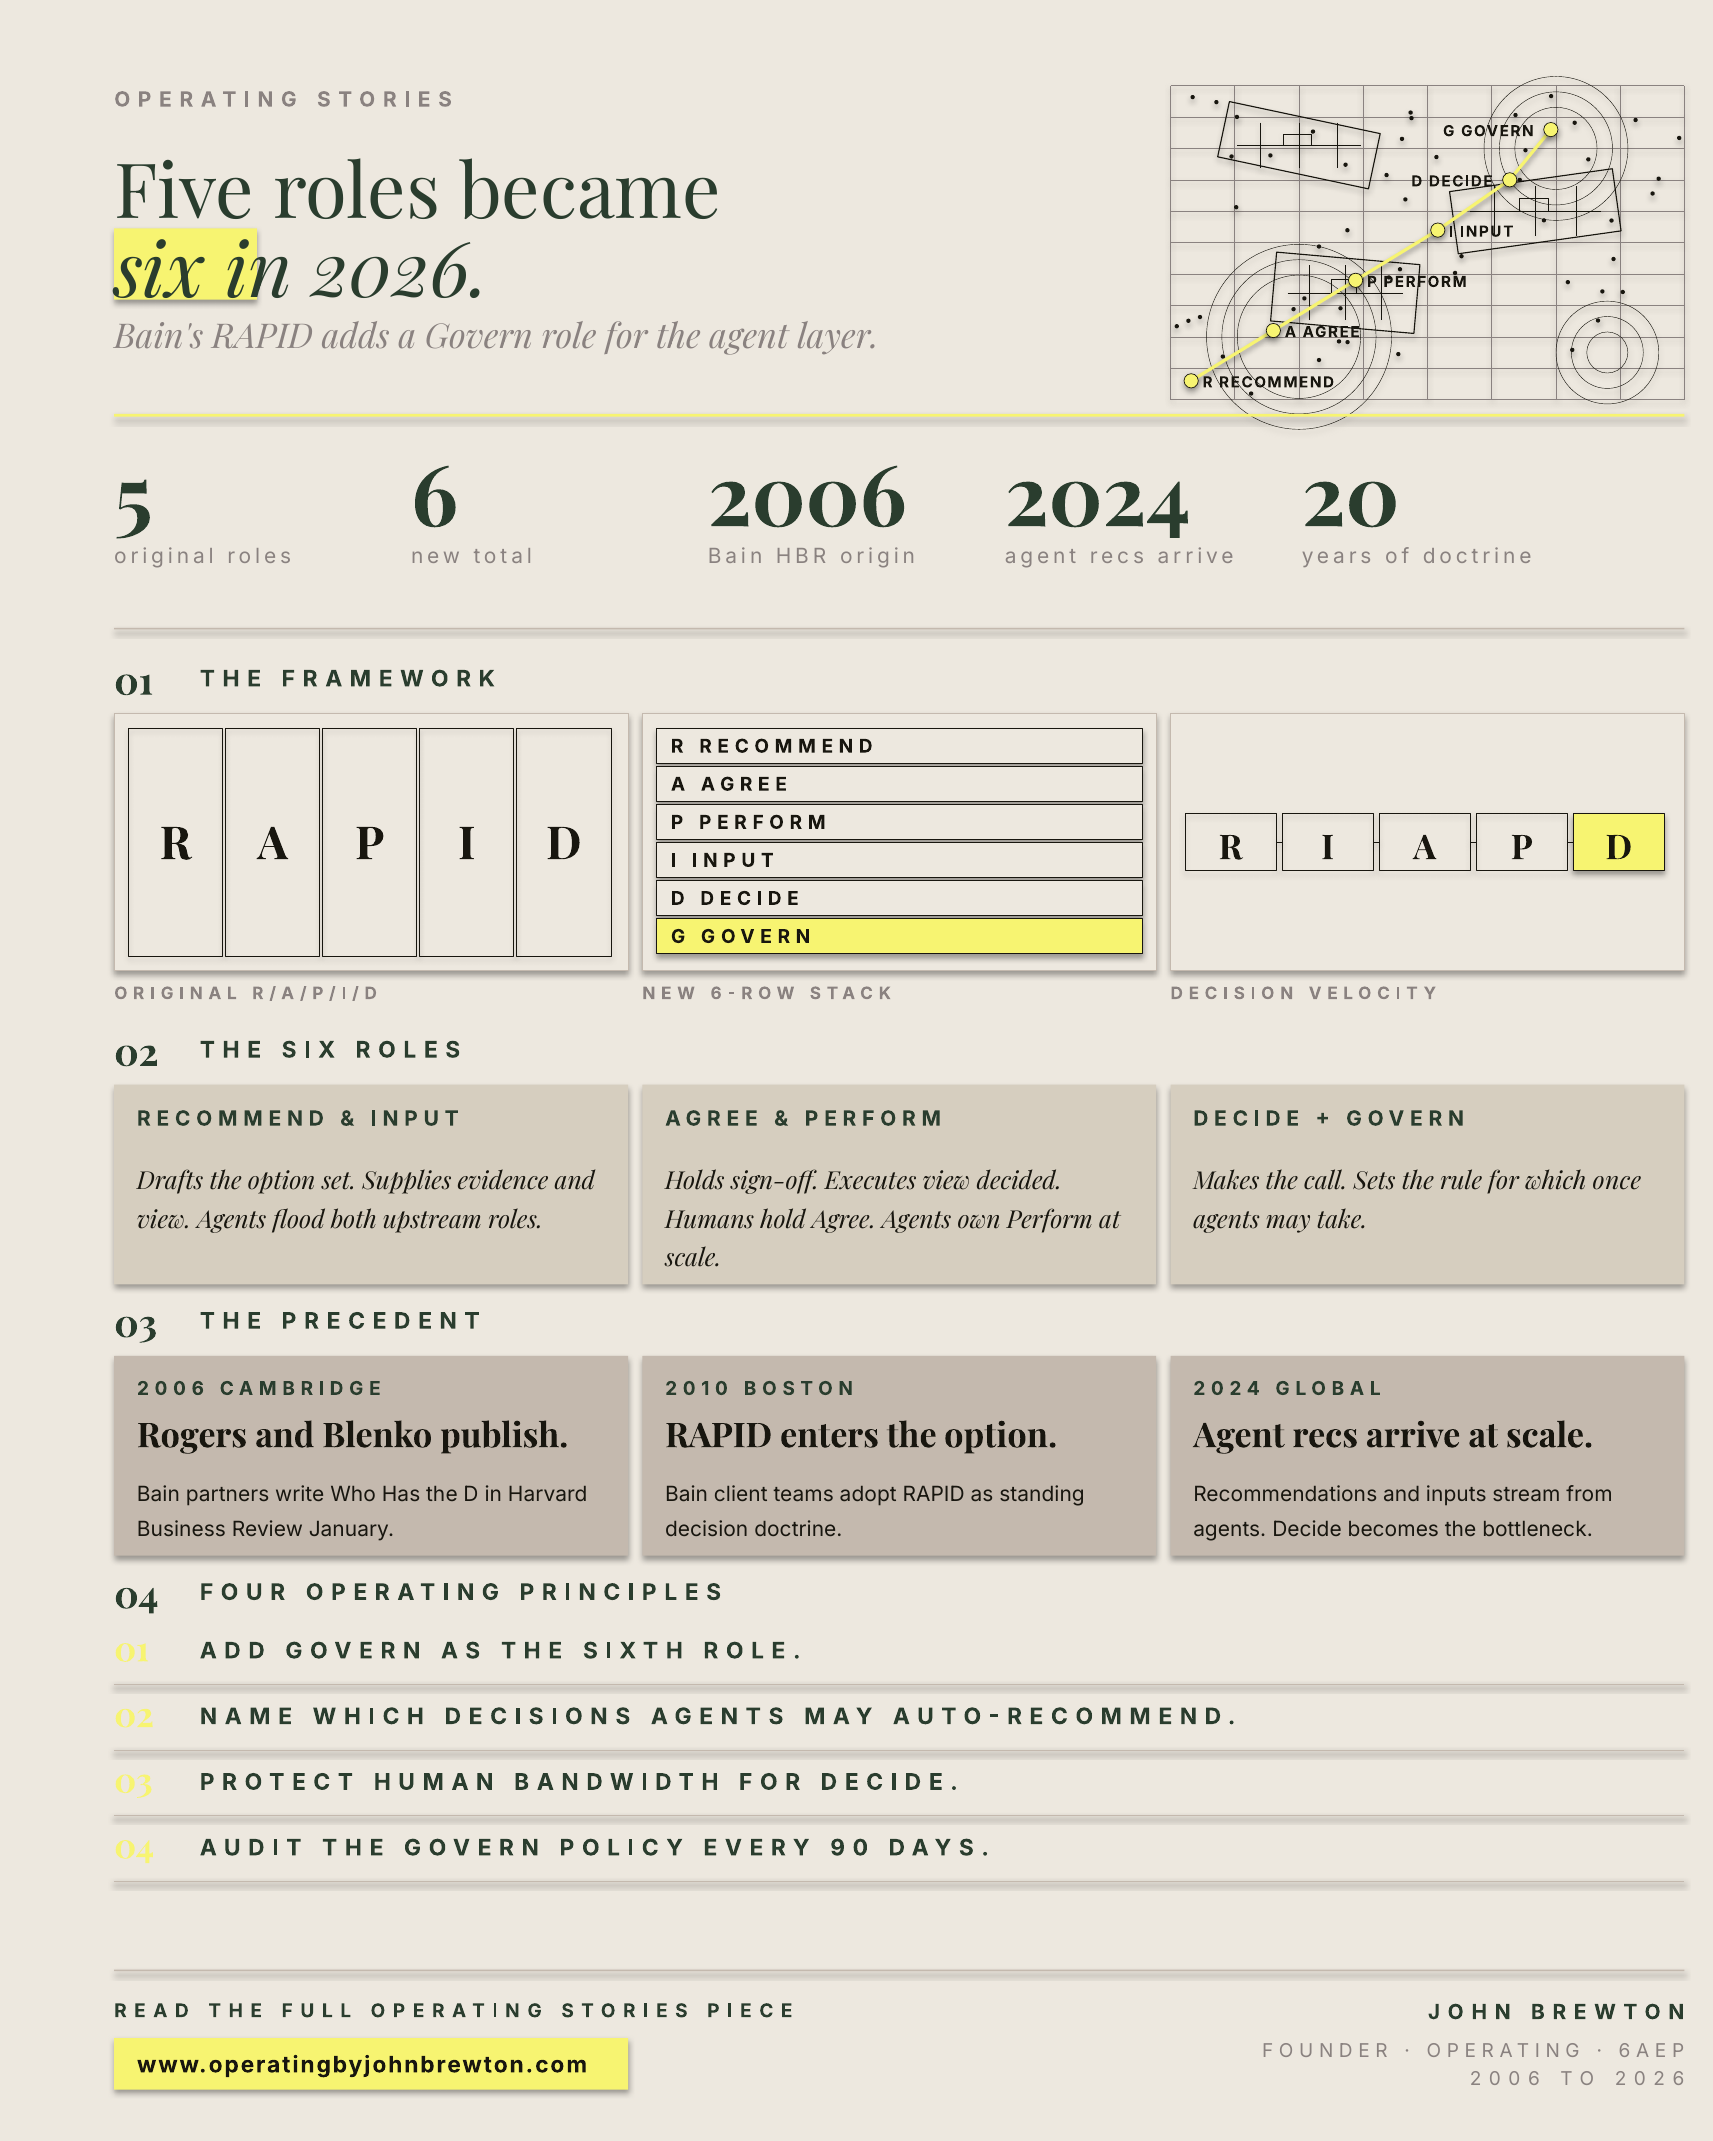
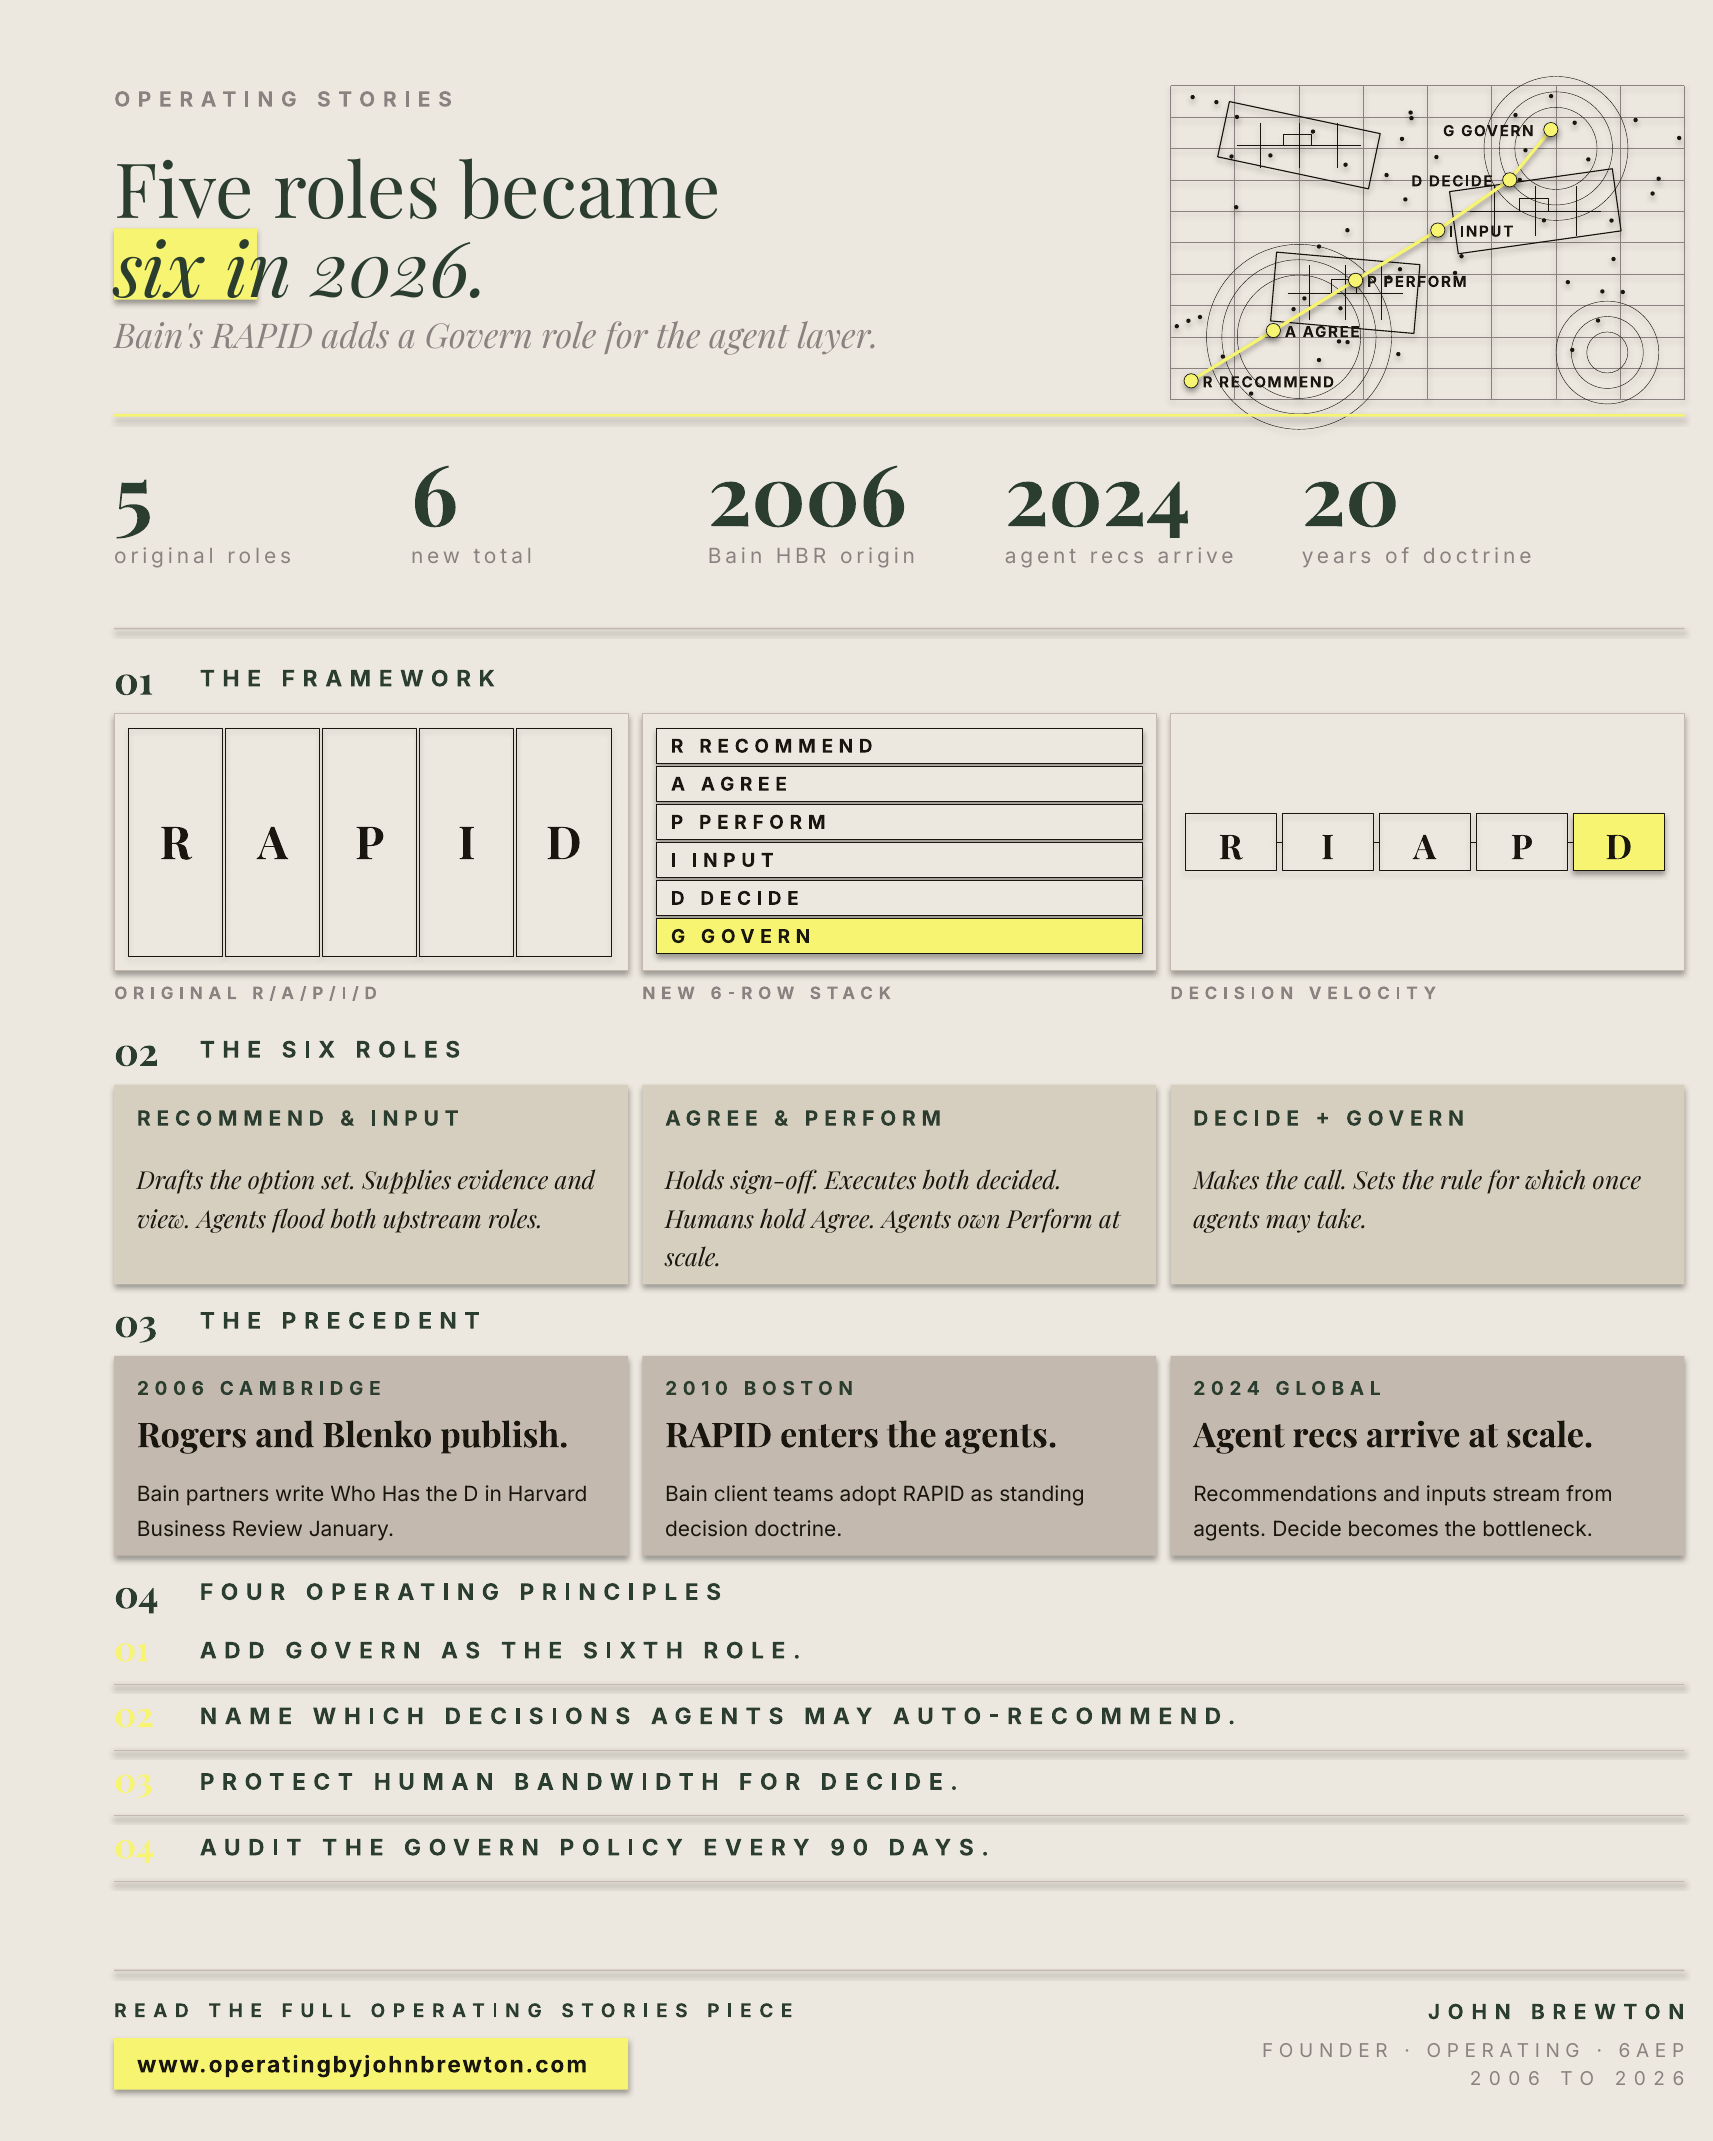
Executes view: view -> both (946, 1182)
enters the option: option -> agents (1001, 1436)
